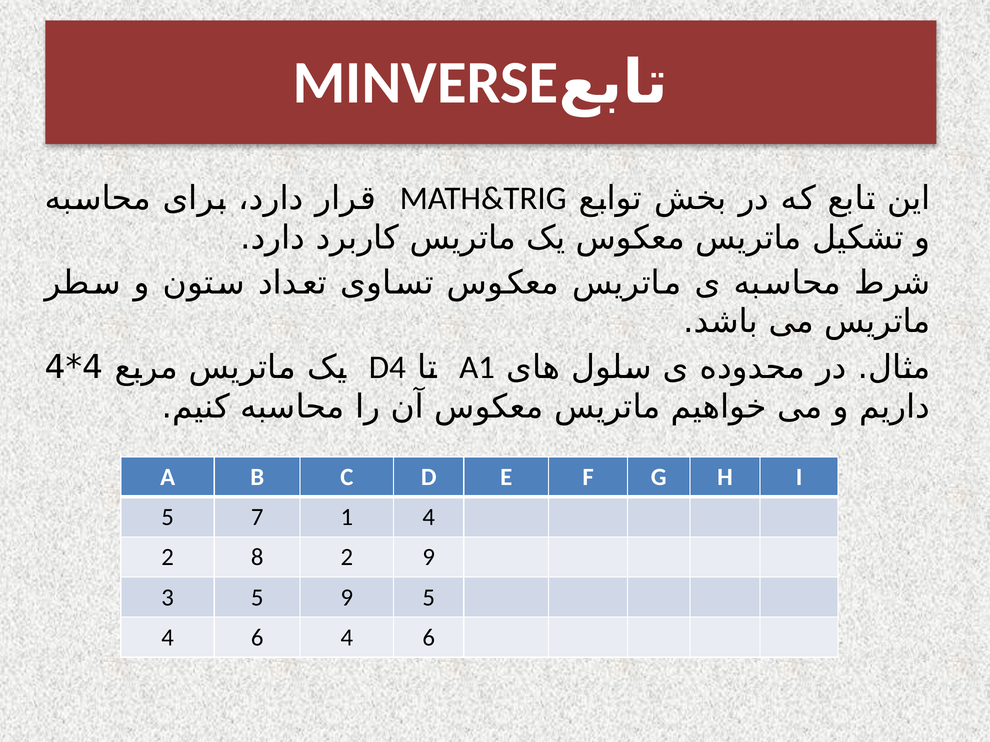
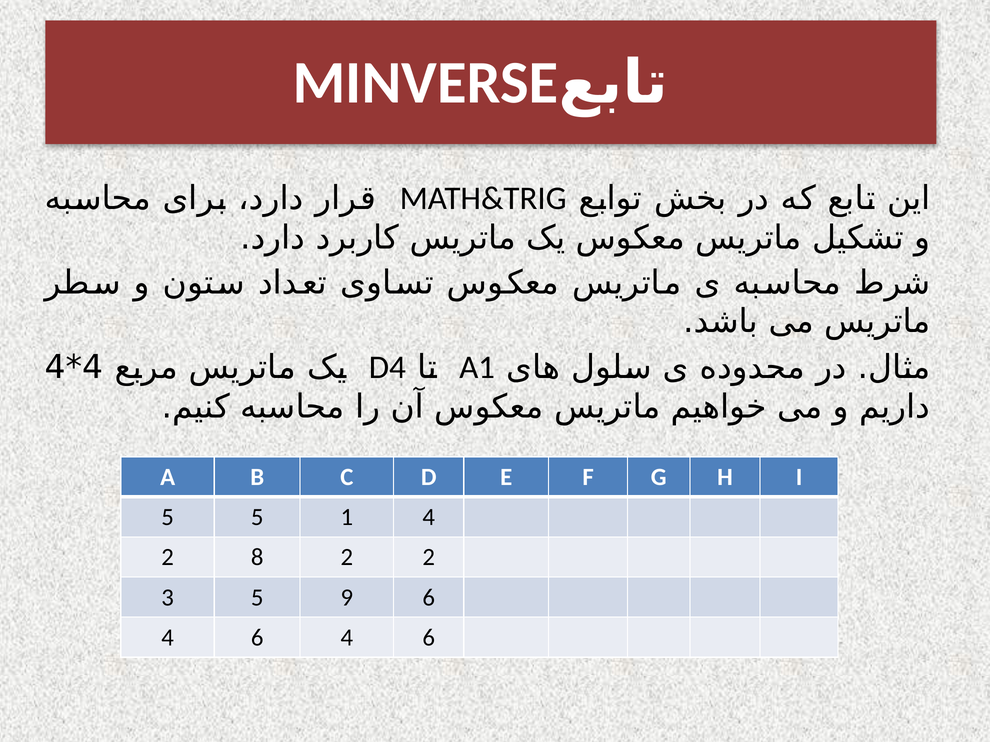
5 7: 7 -> 5 (257, 518)
2 9: 9 -> 2 (429, 558)
9 5: 5 -> 6 (429, 598)
